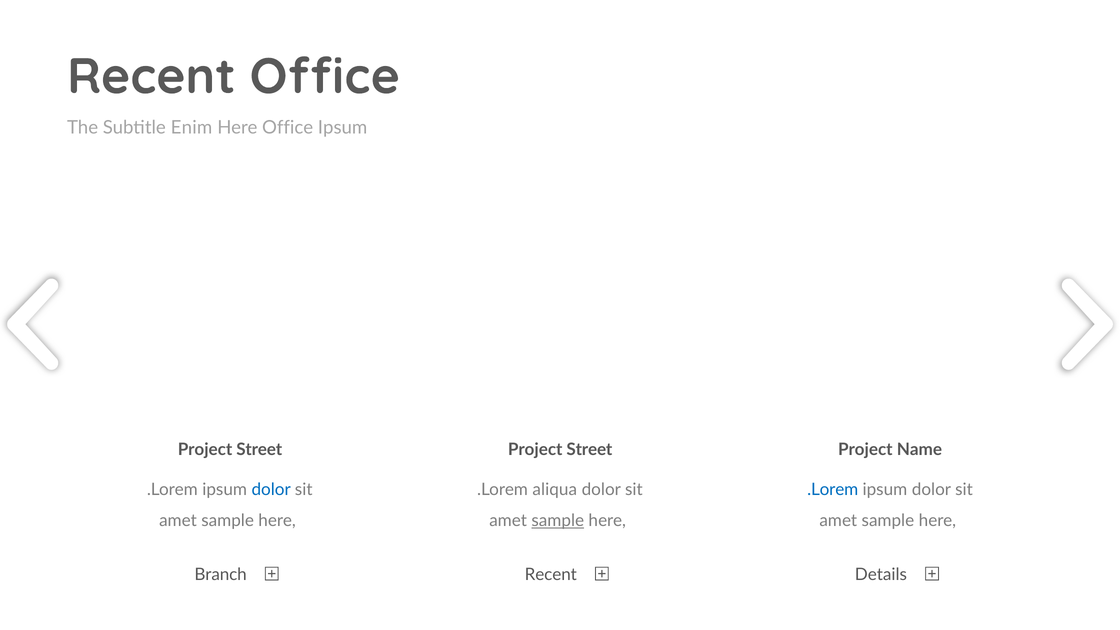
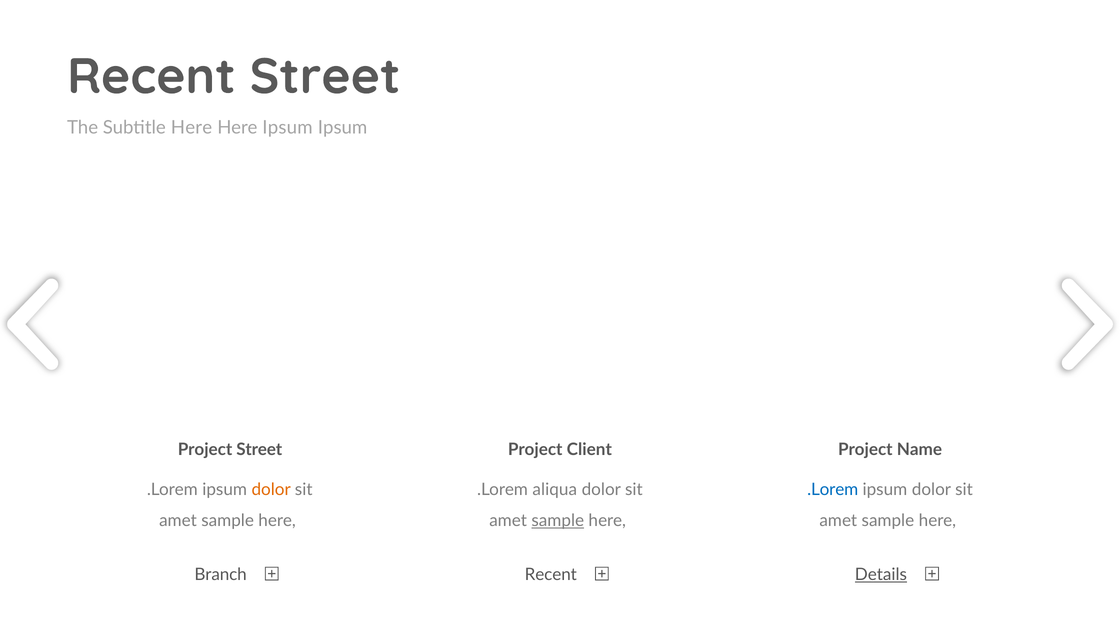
Recent Office: Office -> Street (325, 77)
Subtitle Enim: Enim -> Here (191, 128)
Here Office: Office -> Ipsum (287, 128)
Street: Street -> Client (589, 450)
dolor colour: blue -> orange (271, 490)
Details underline: none -> present (881, 575)
